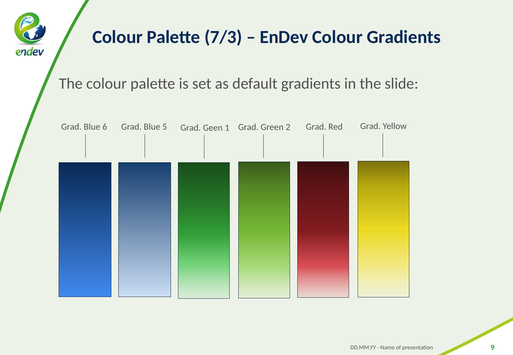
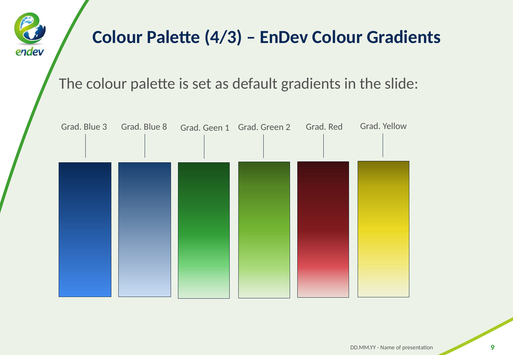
7/3: 7/3 -> 4/3 (223, 37)
6: 6 -> 3 (105, 127)
5: 5 -> 8 (165, 127)
